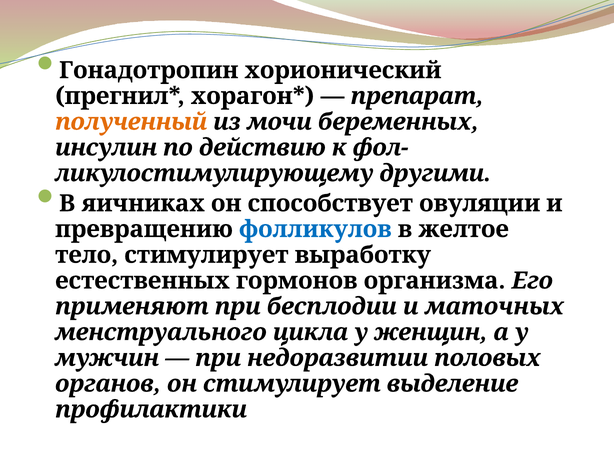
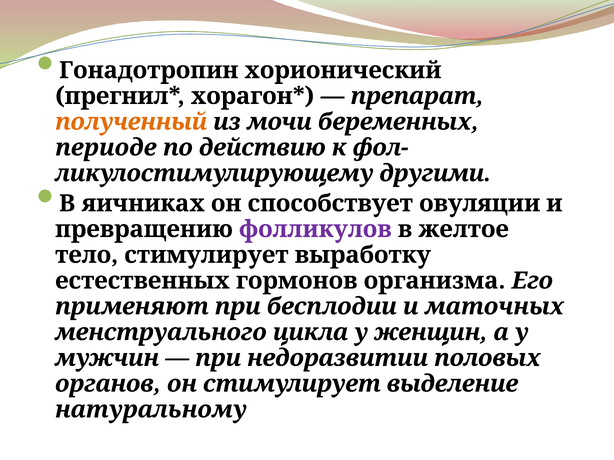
инсулин: инсулин -> периоде (106, 148)
фолликулов colour: blue -> purple (315, 229)
профилактики: профилактики -> натуральному (151, 410)
